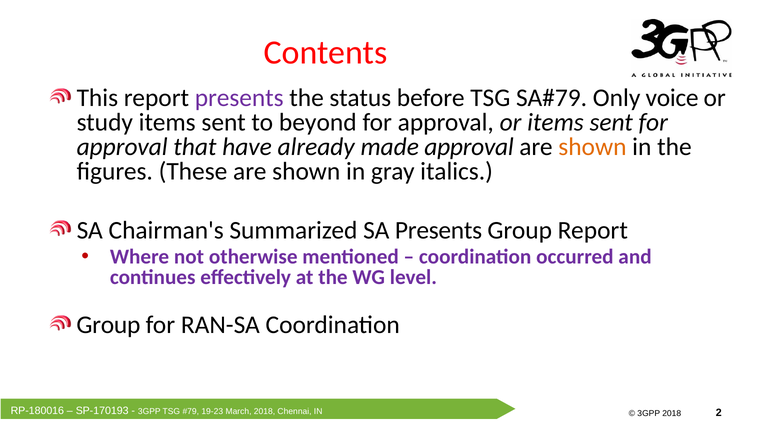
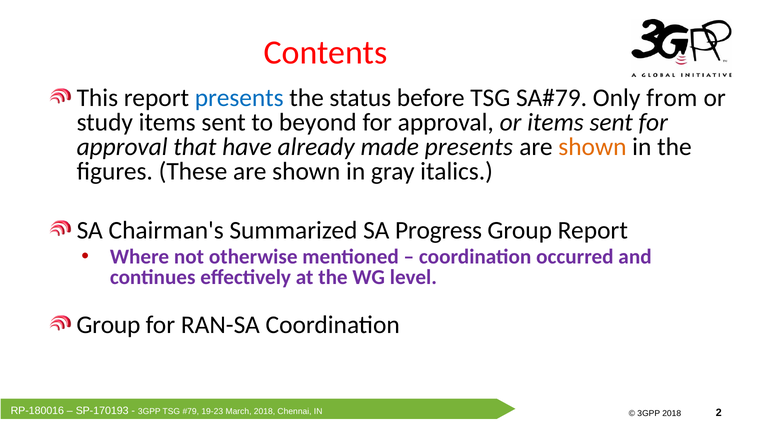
presents colour: purple -> blue (239, 98)
voice: voice -> from (672, 98)
made approval: approval -> presents (469, 147)
SA Presents: Presents -> Progress (439, 230)
